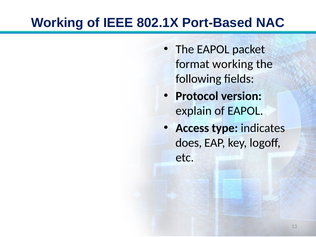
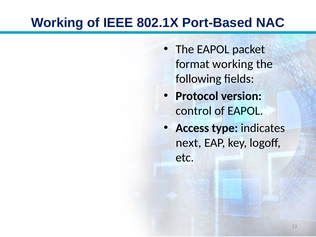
explain: explain -> control (194, 111)
does: does -> next (188, 143)
